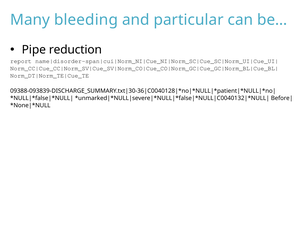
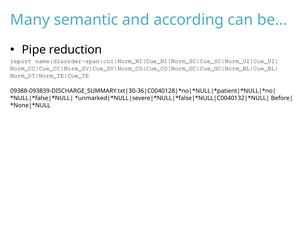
bleeding: bleeding -> semantic (86, 20)
particular: particular -> according (189, 20)
